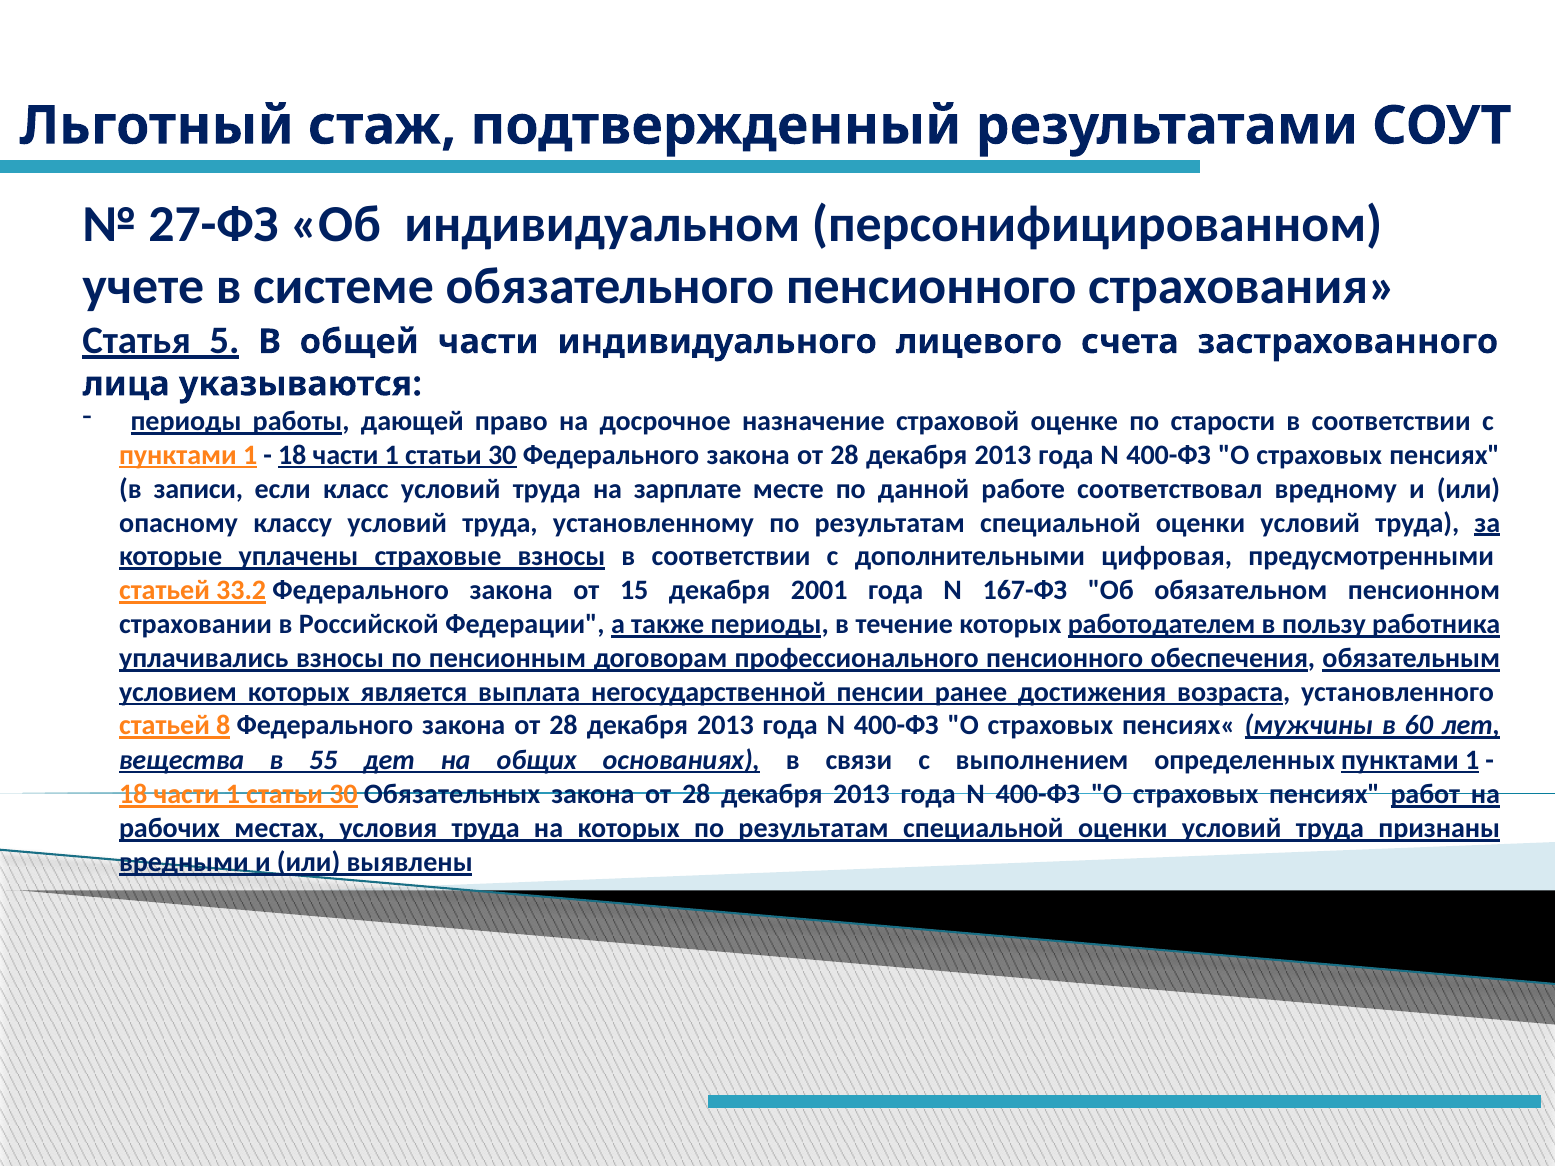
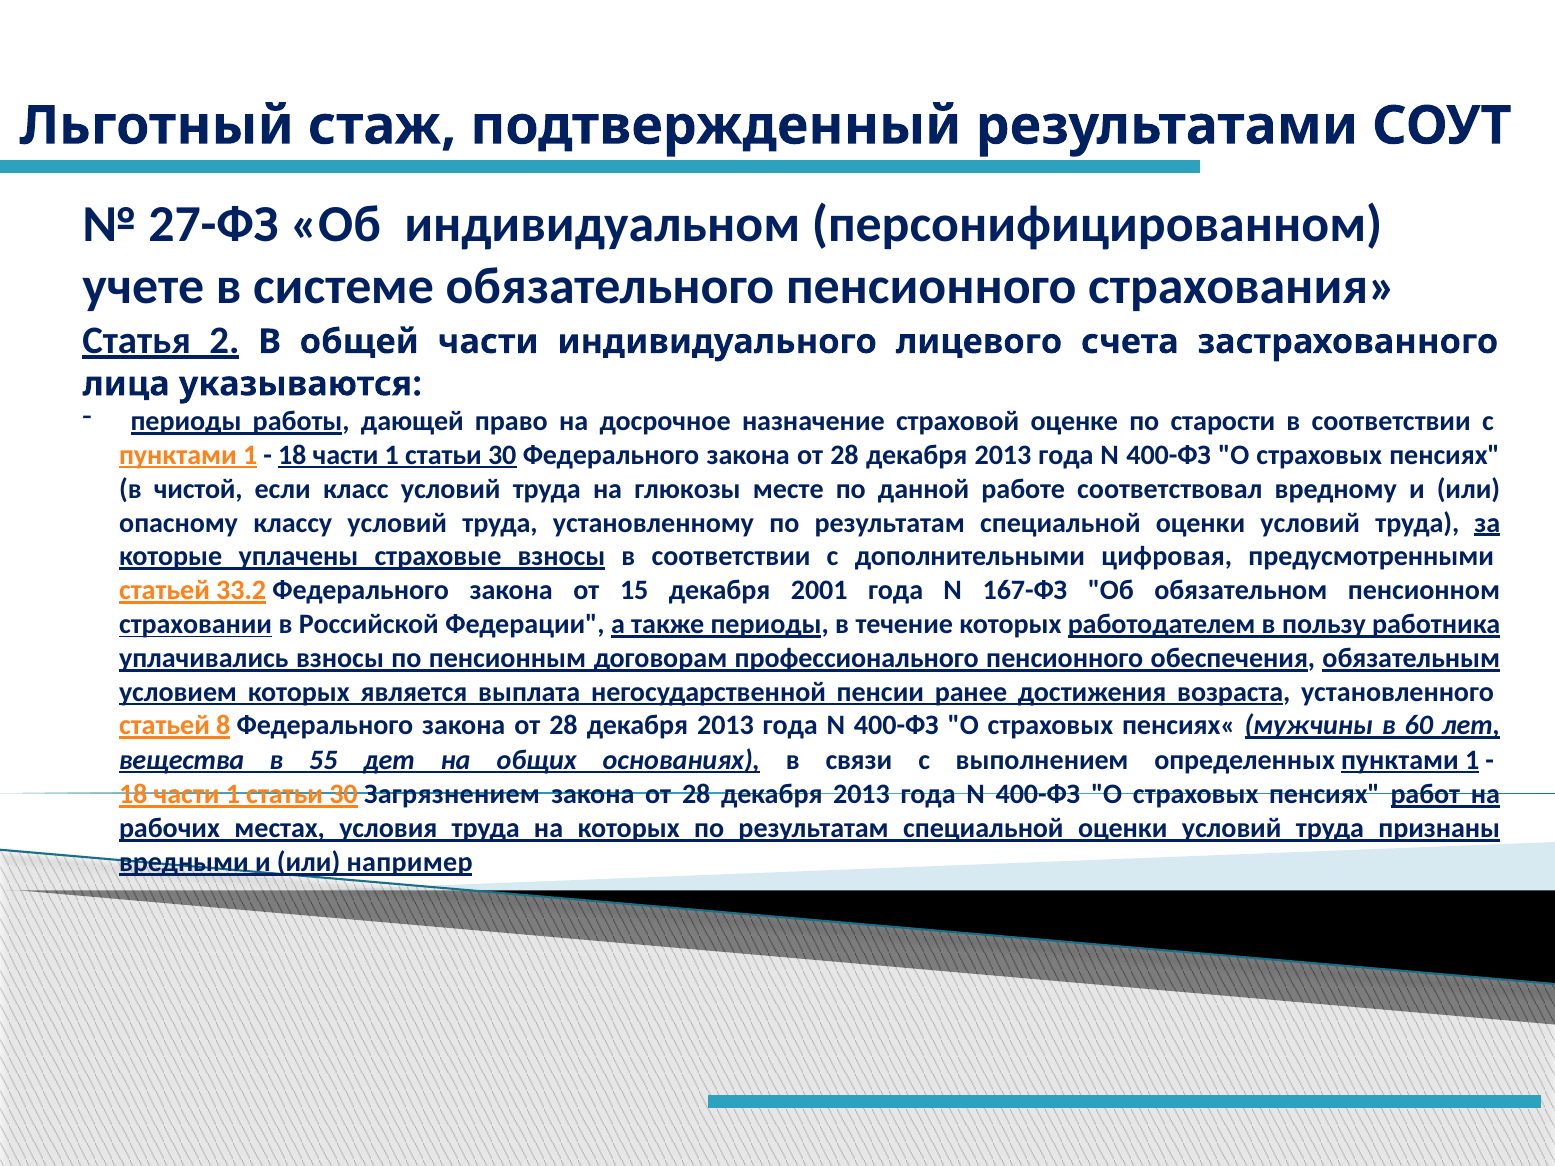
5: 5 -> 2 (224, 340)
записи: записи -> чистой (198, 489)
зарплате: зарплате -> глюкозы (687, 489)
страховании underline: none -> present (196, 625)
Обязательных: Обязательных -> Загрязнением (452, 794)
выявлены: выявлены -> например (410, 862)
